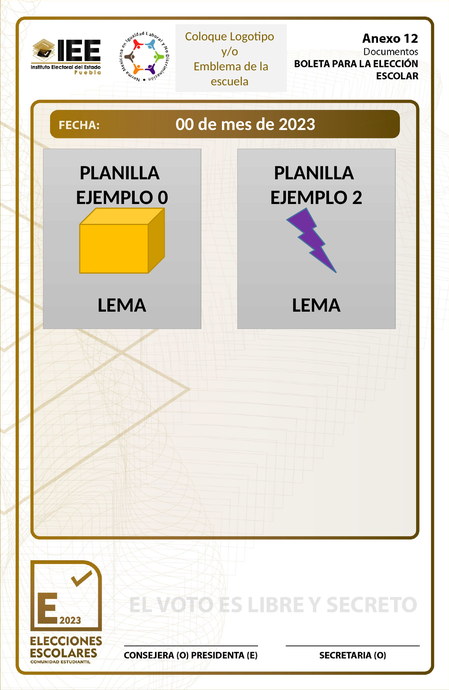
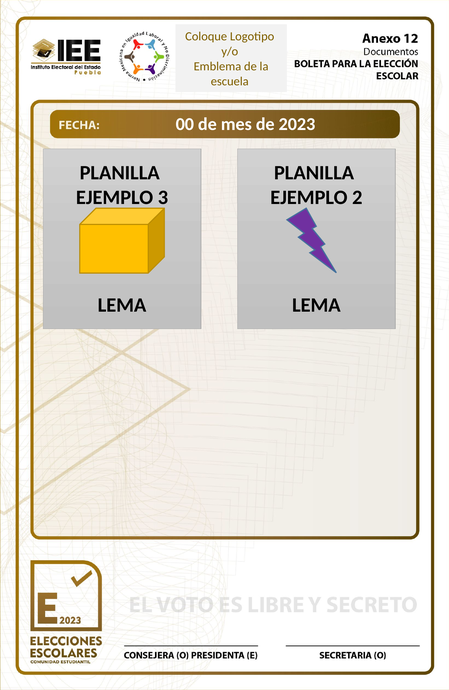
0: 0 -> 3 (163, 197)
